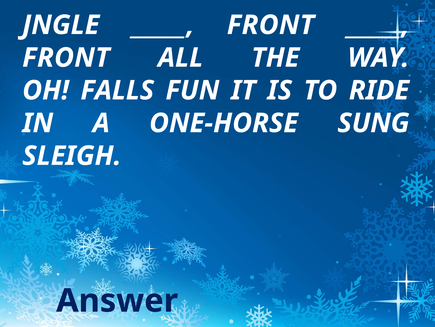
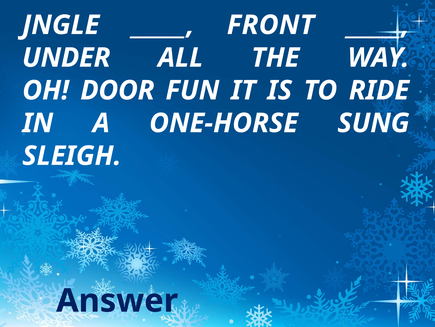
FRONT: FRONT -> UNDER (66, 58)
FALLS: FALLS -> DOOR (117, 90)
